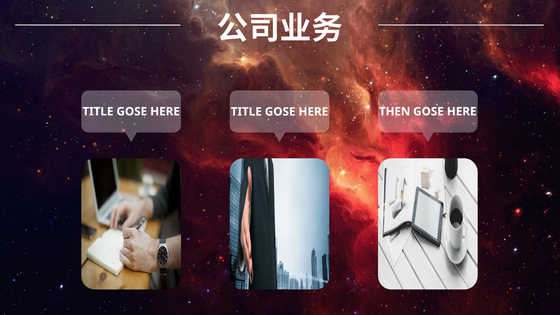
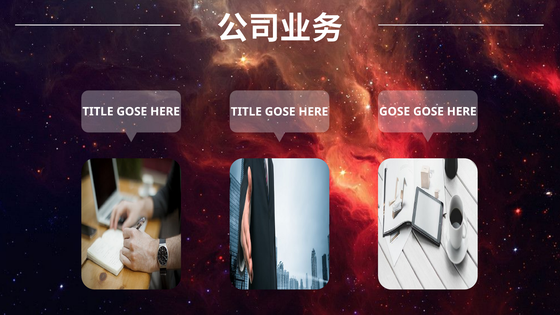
HERE THEN: THEN -> GOSE (395, 112)
